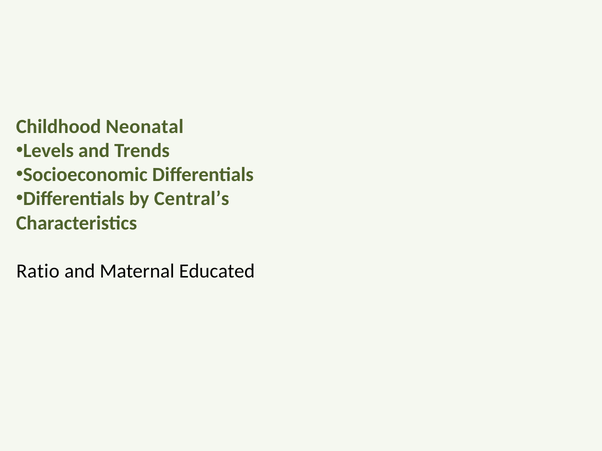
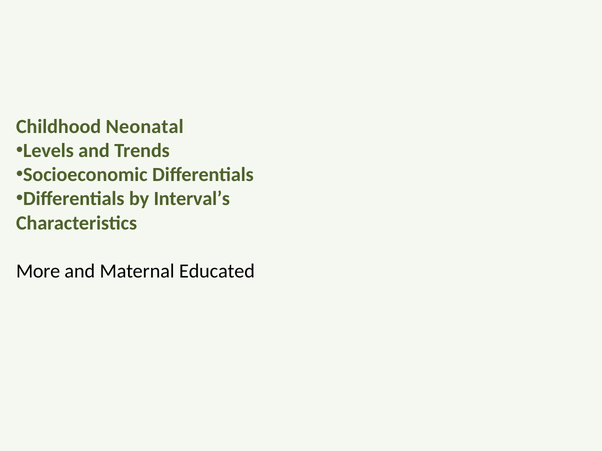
Central’s: Central’s -> Interval’s (192, 199)
Ratio: Ratio -> More (38, 271)
